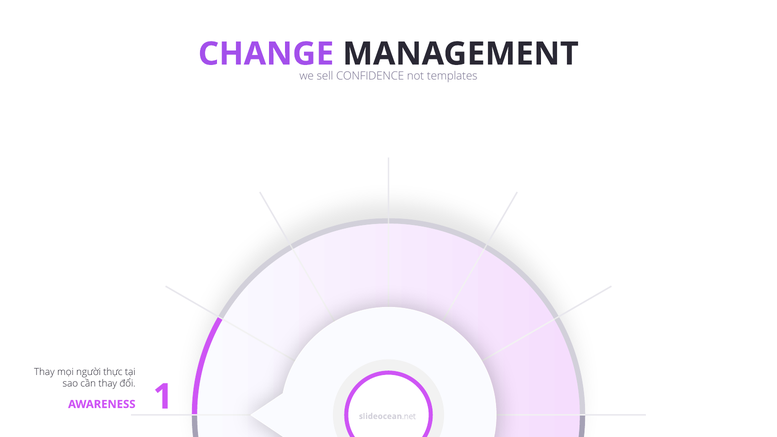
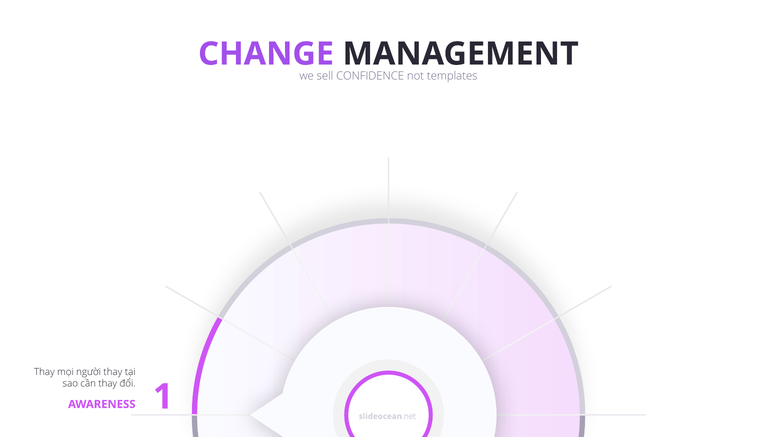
người thực: thực -> thay (113, 372)
